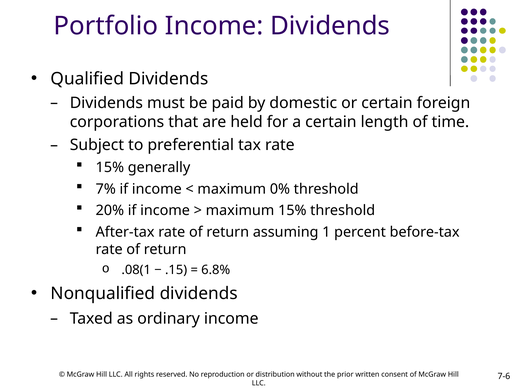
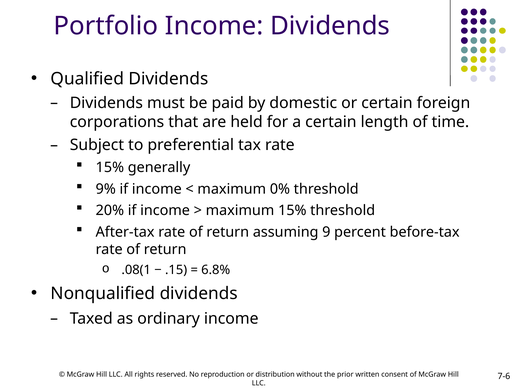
7%: 7% -> 9% (106, 189)
1: 1 -> 9 (326, 232)
